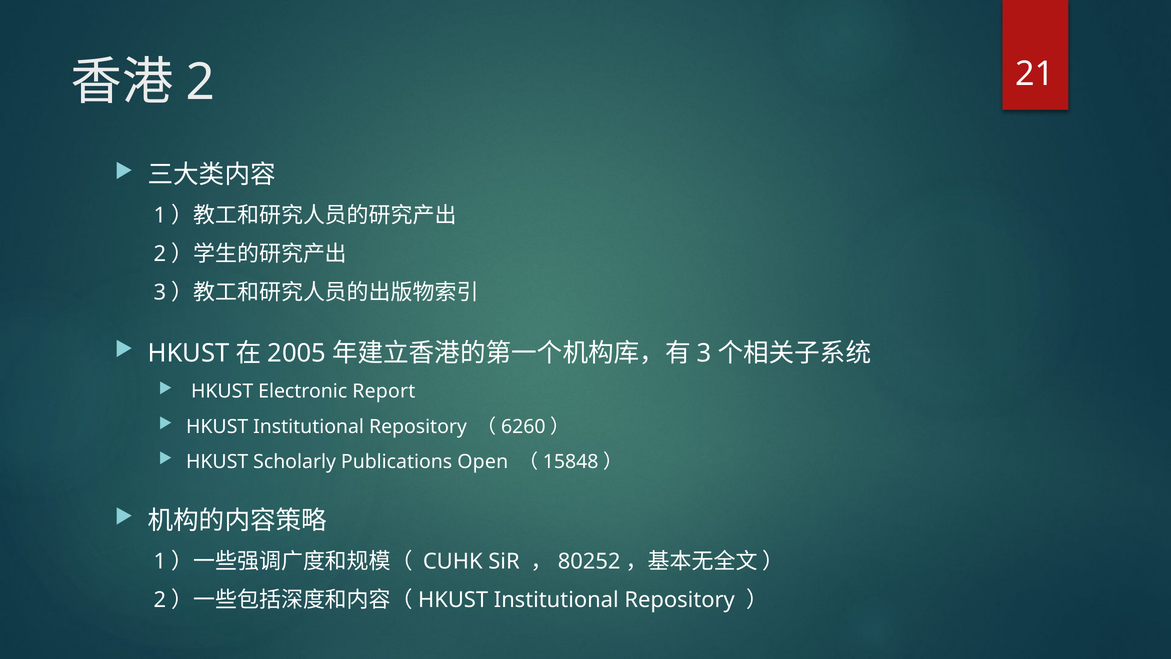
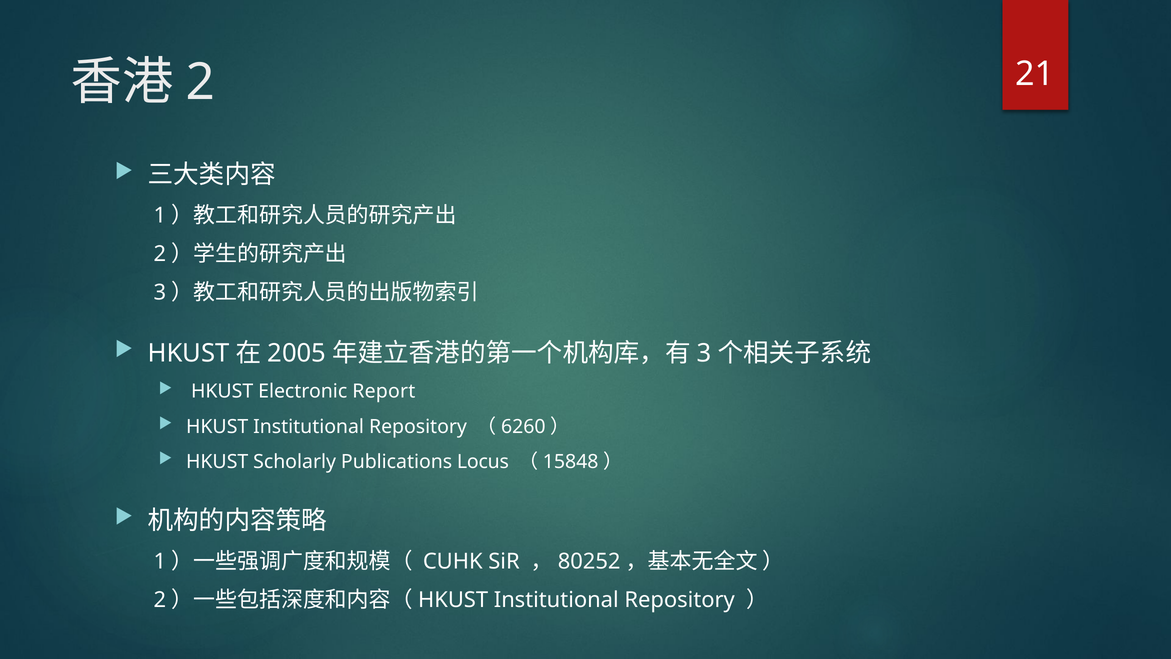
Open: Open -> Locus (483, 462)
